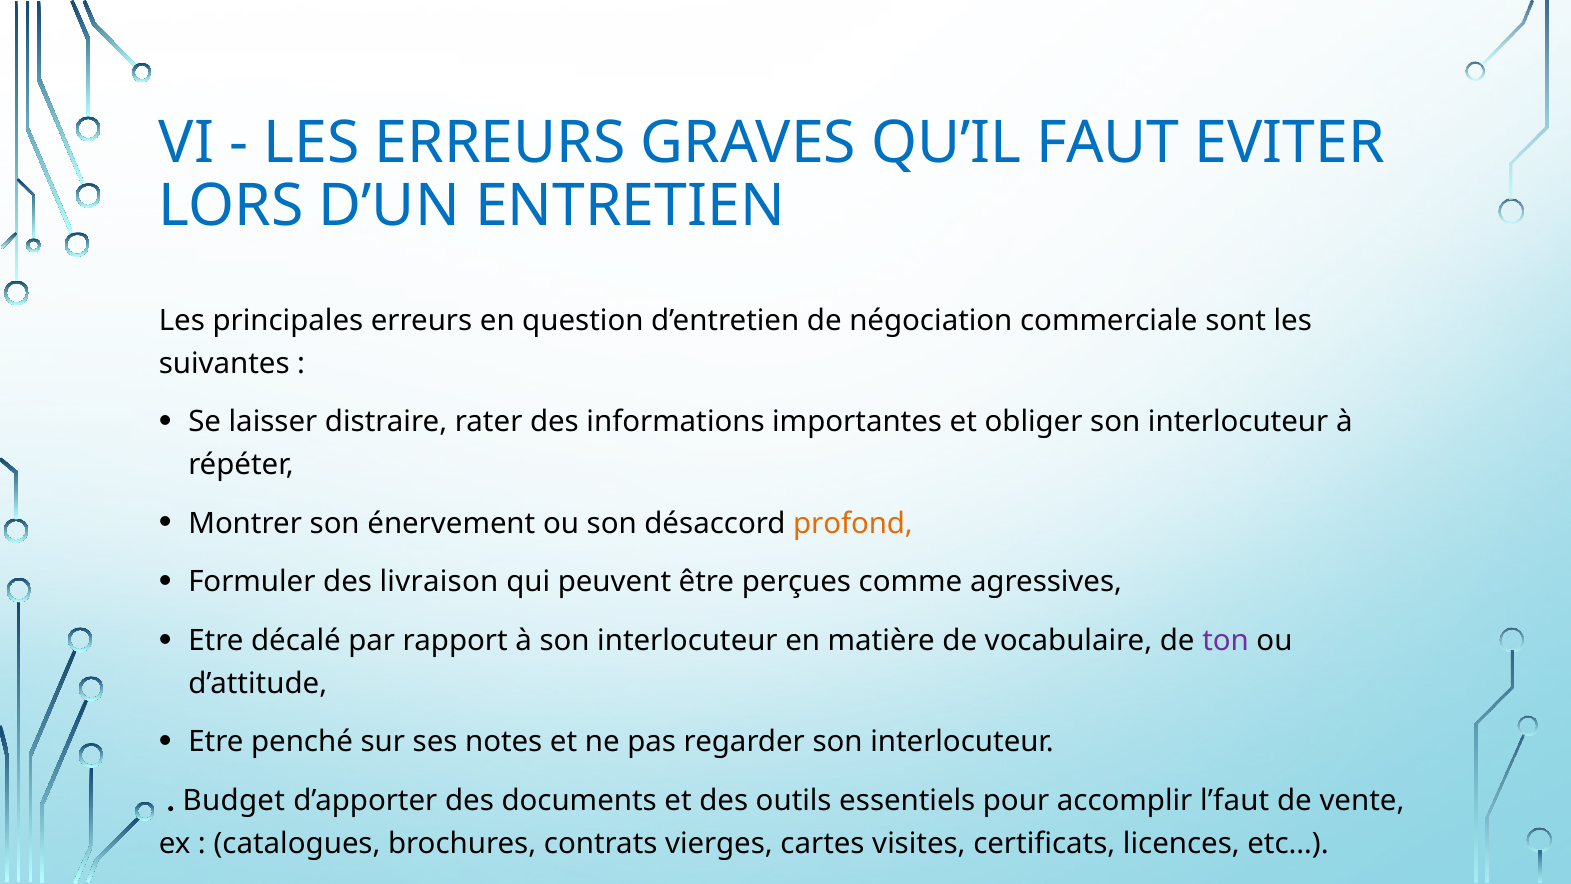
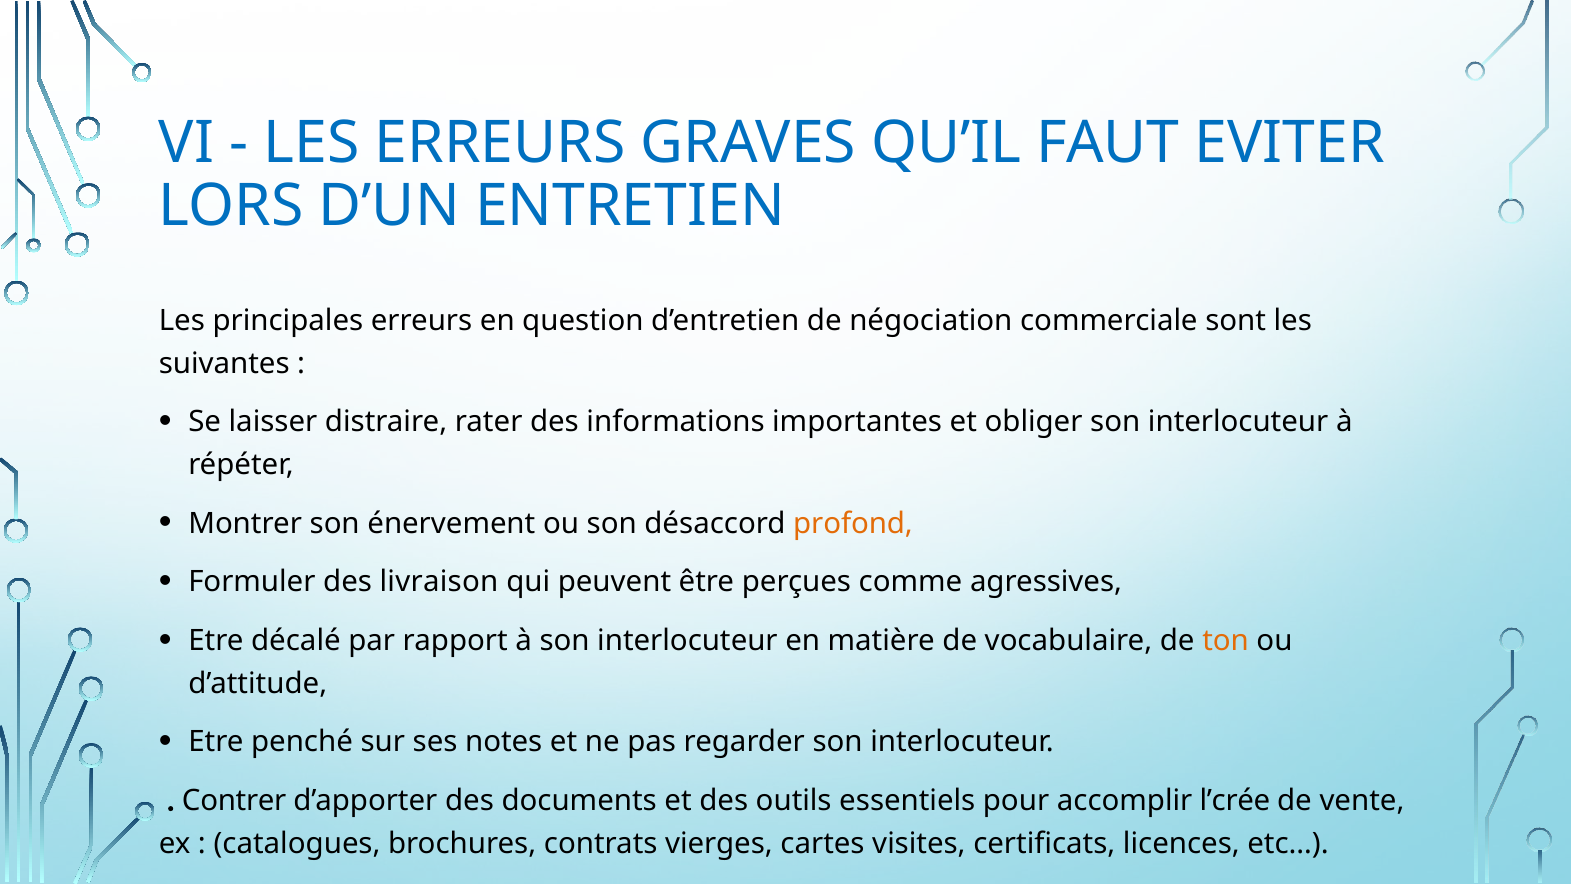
ton colour: purple -> orange (1226, 641)
Budget: Budget -> Contrer (234, 801)
l’faut: l’faut -> l’crée (1235, 801)
